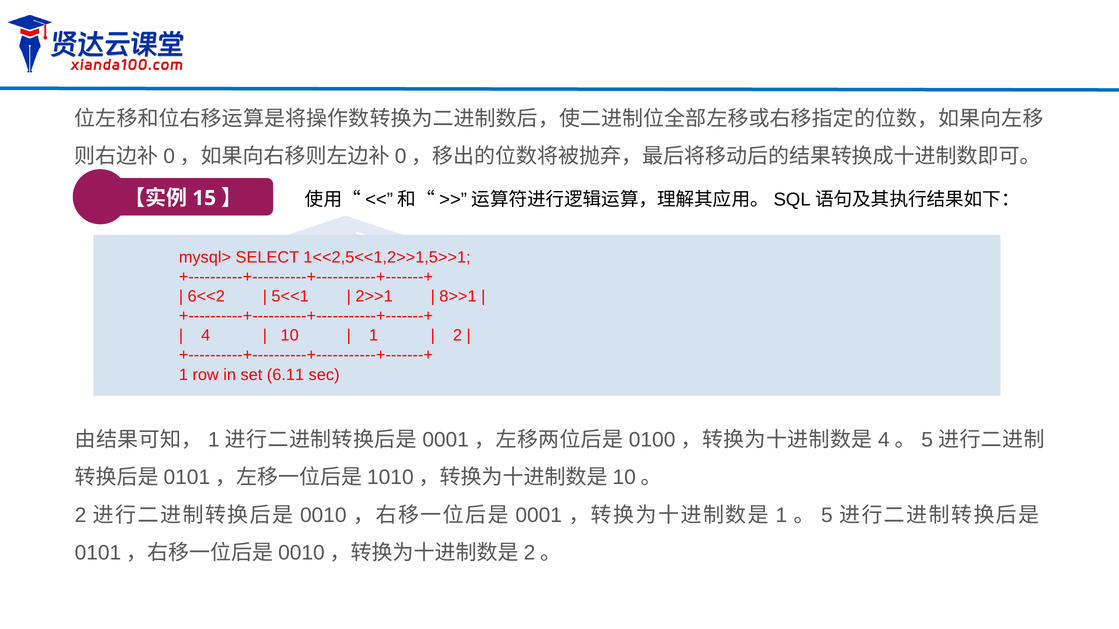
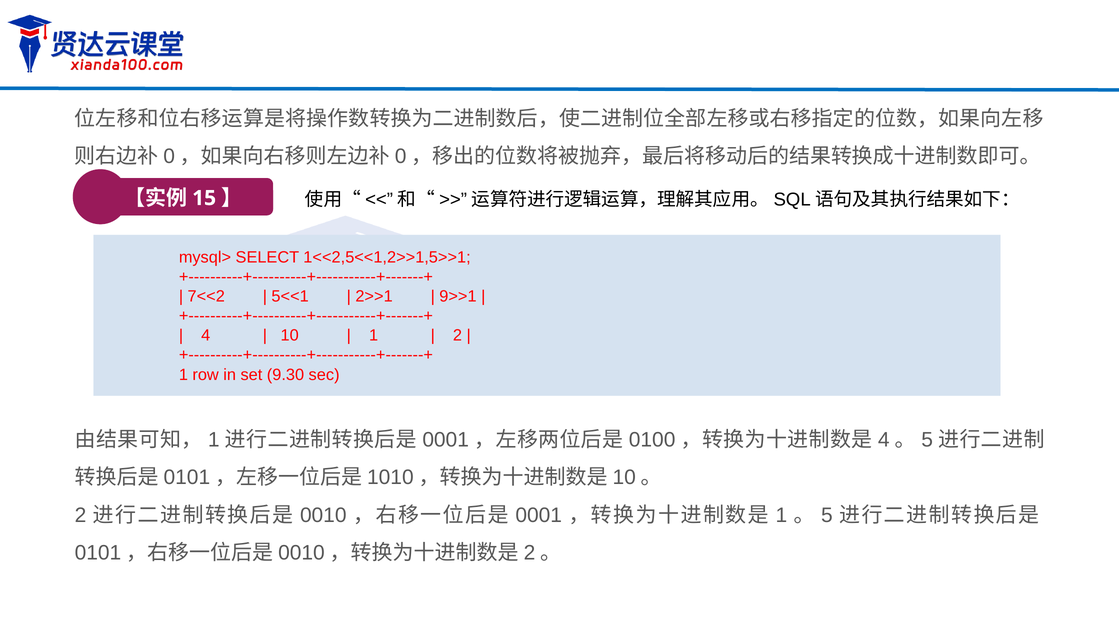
6<<2: 6<<2 -> 7<<2 (206, 297)
8>>1: 8>>1 -> 9>>1 (458, 297)
6.11: 6.11 -> 9.30 (285, 375)
